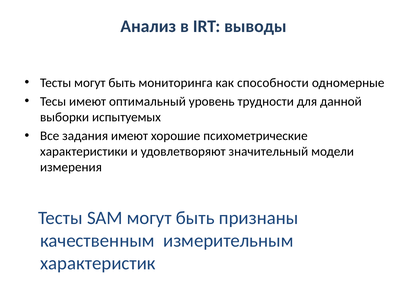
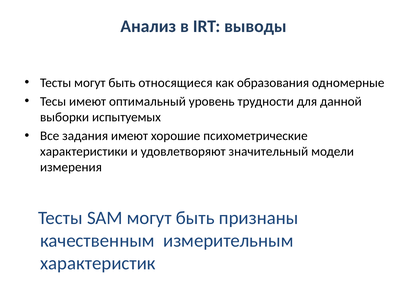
мониторинга: мониторинга -> относящиеся (176, 83)
способности: способности -> образования (273, 83)
